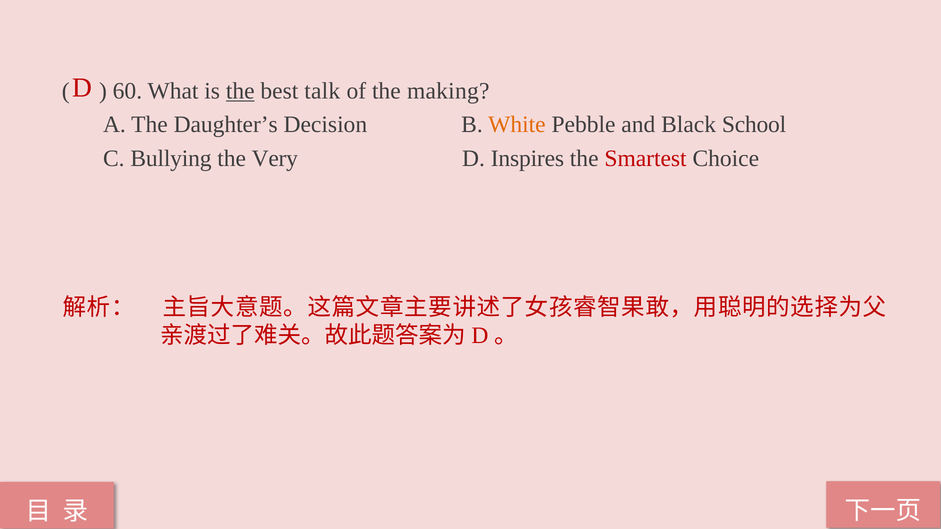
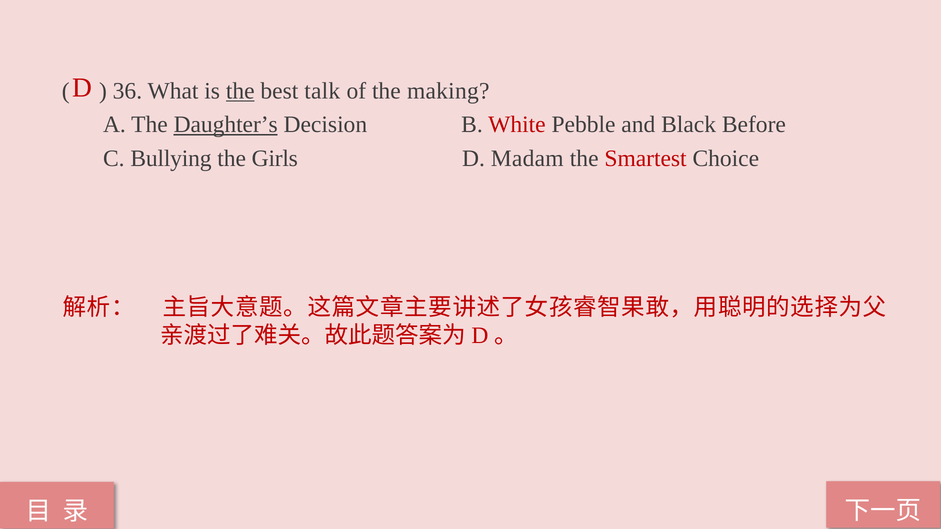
60: 60 -> 36 (127, 91)
Daughter’s underline: none -> present (226, 125)
White colour: orange -> red (517, 125)
School: School -> Before (754, 125)
Very: Very -> Girls (275, 159)
Inspires: Inspires -> Madam (527, 159)
